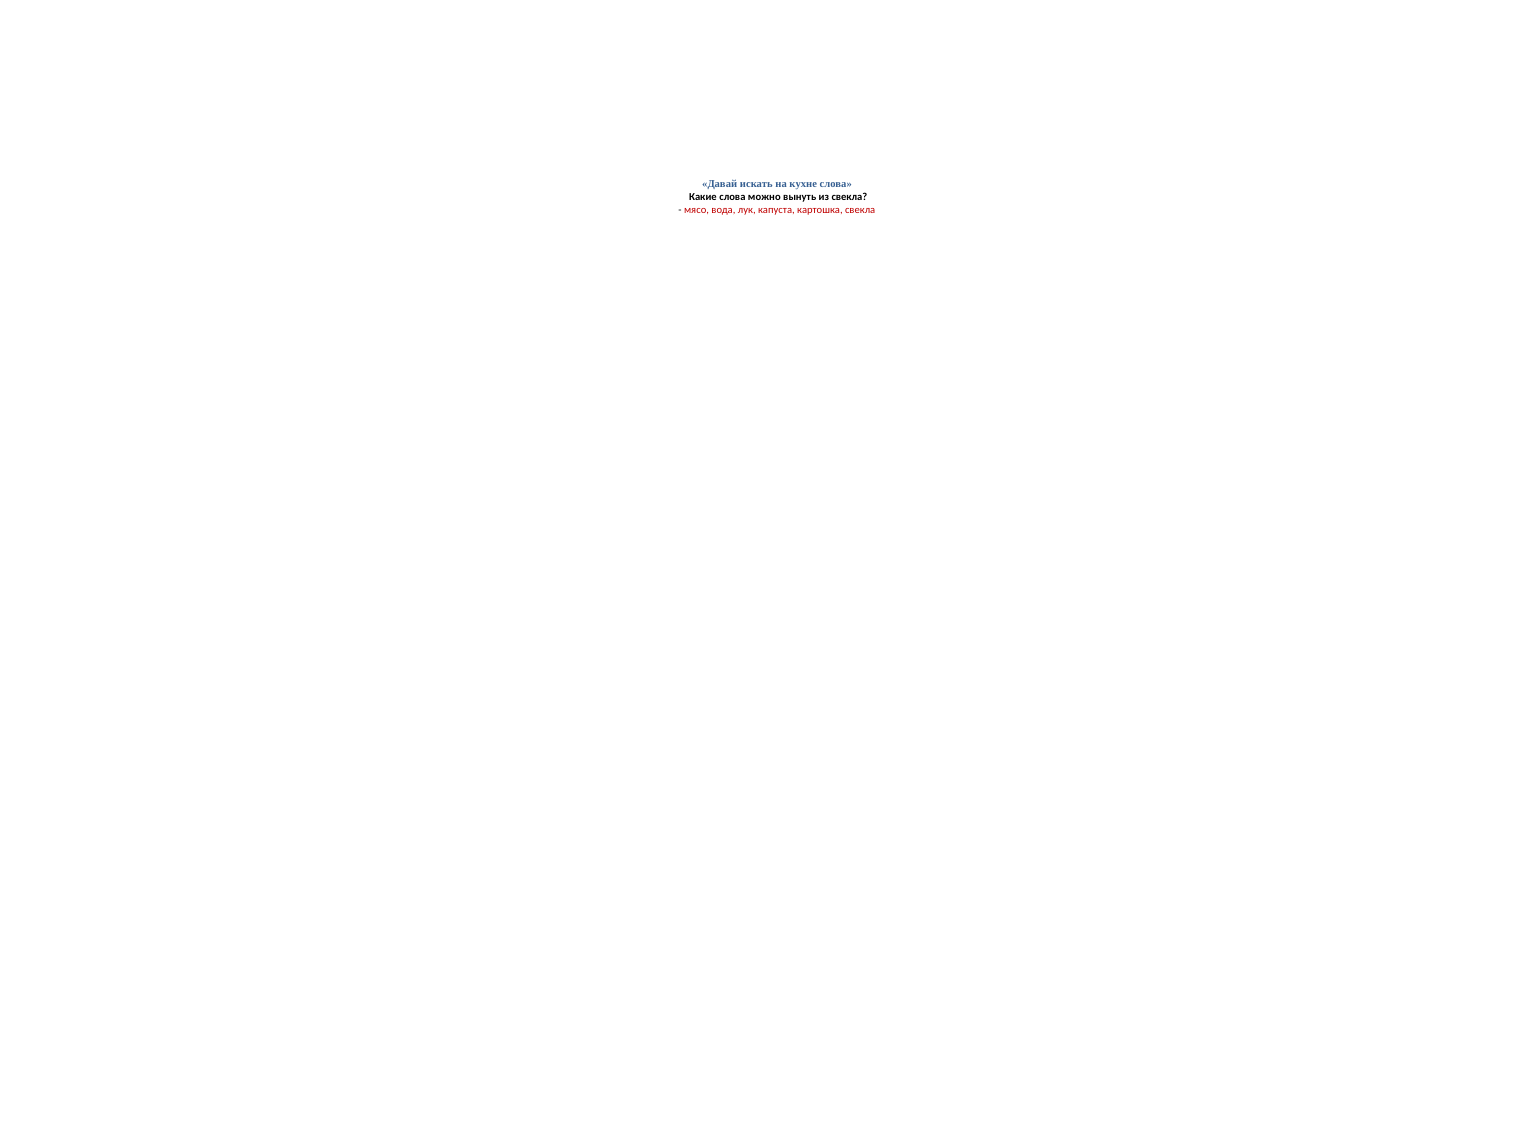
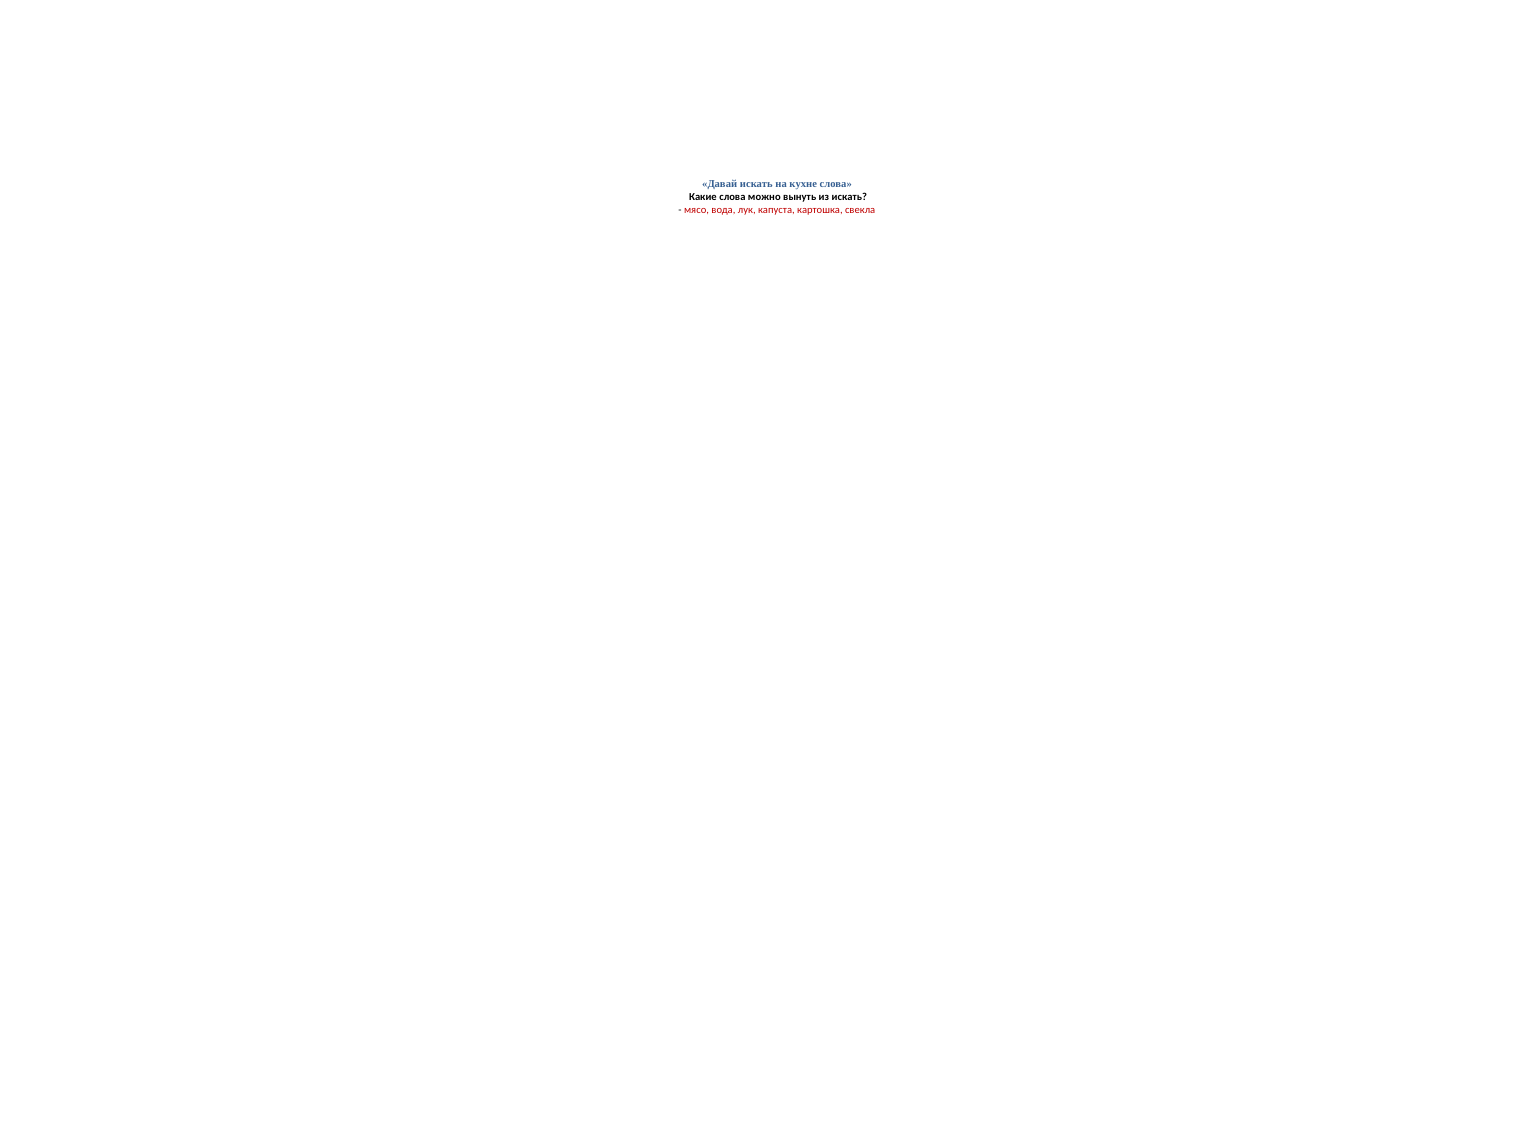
из свекла: свекла -> искать (849, 197)
